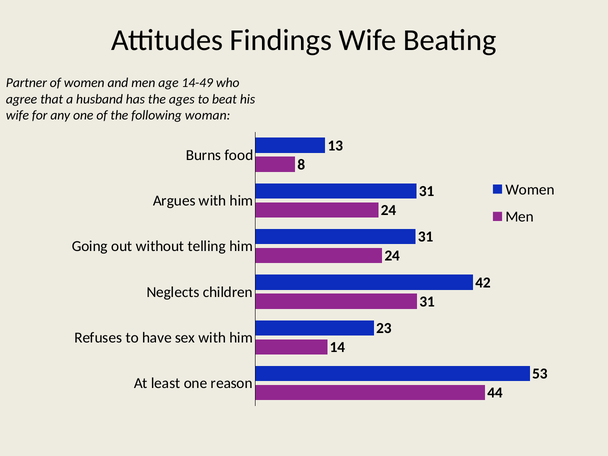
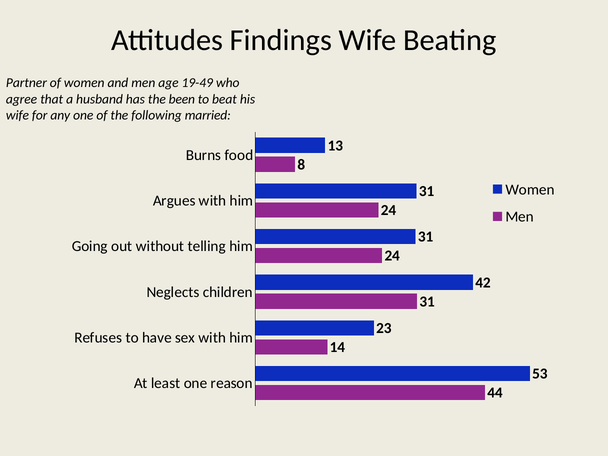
14-49: 14-49 -> 19-49 (197, 83)
ages: ages -> been (182, 99)
woman: woman -> married (208, 115)
